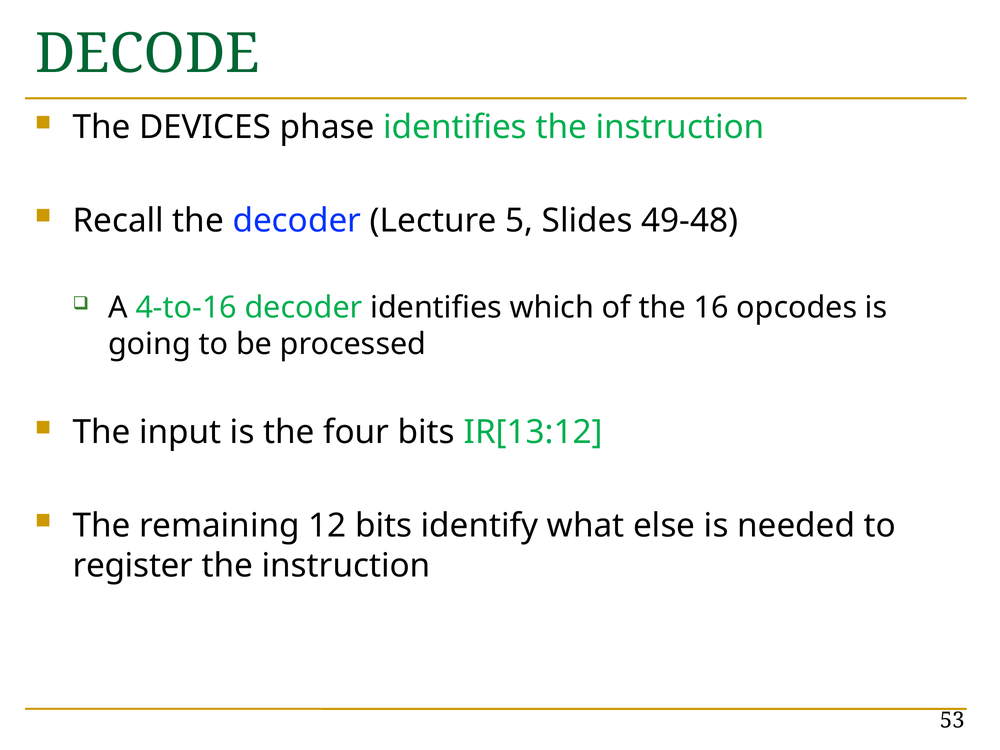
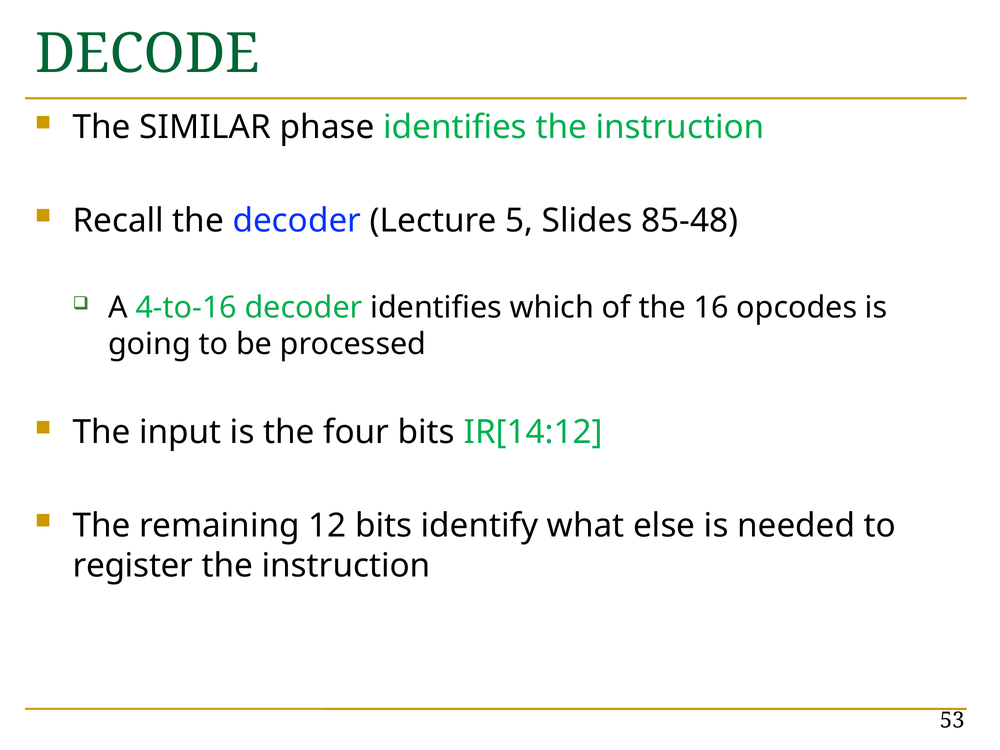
DEVICES: DEVICES -> SIMILAR (205, 127)
49-48: 49-48 -> 85-48 (690, 221)
IR[13:12: IR[13:12 -> IR[14:12 (533, 432)
